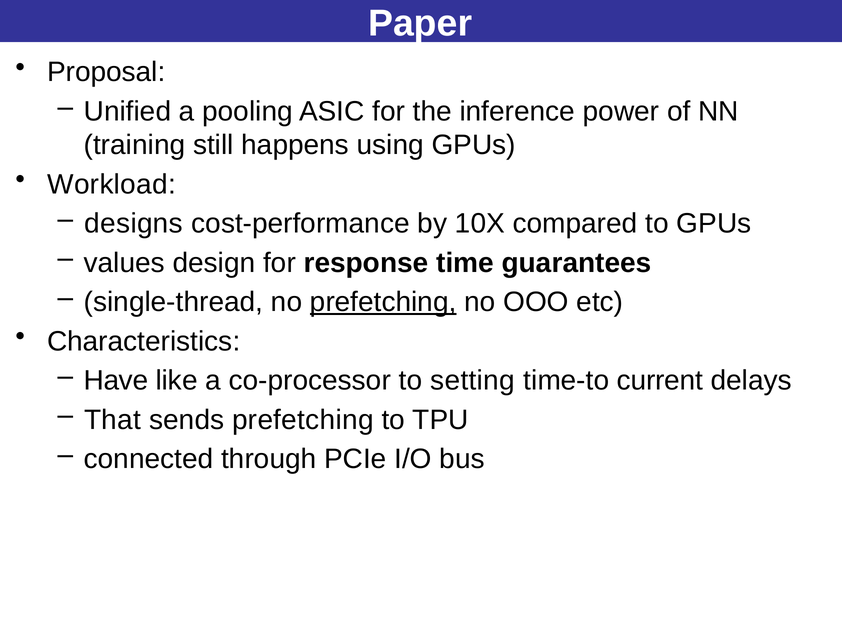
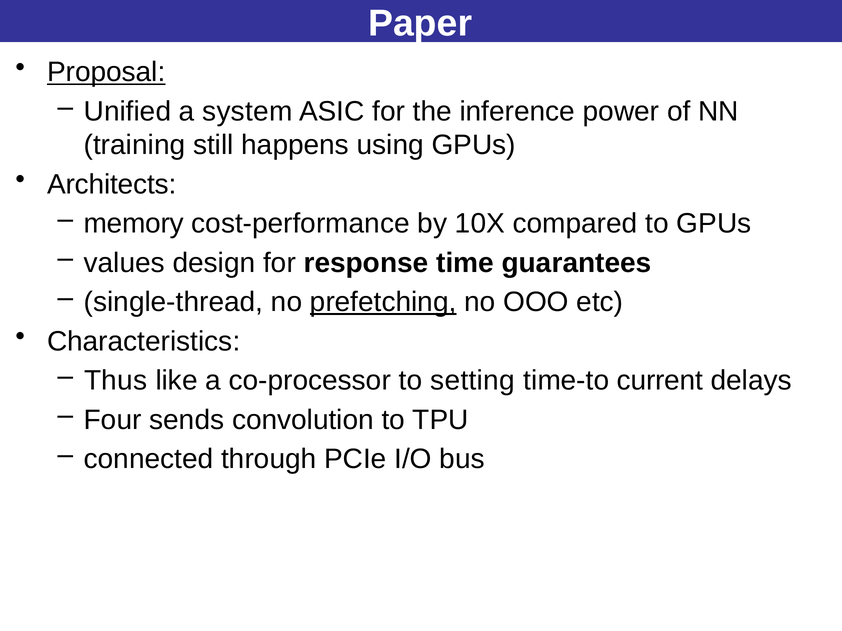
Proposal underline: none -> present (106, 72)
pooling: pooling -> system (247, 111)
Workload: Workload -> Architects (112, 184)
designs: designs -> memory (134, 224)
Have: Have -> Thus (116, 381)
That: That -> Four (113, 420)
sends prefetching: prefetching -> convolution (303, 420)
